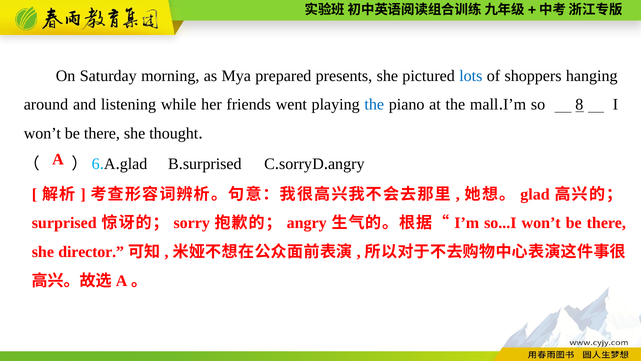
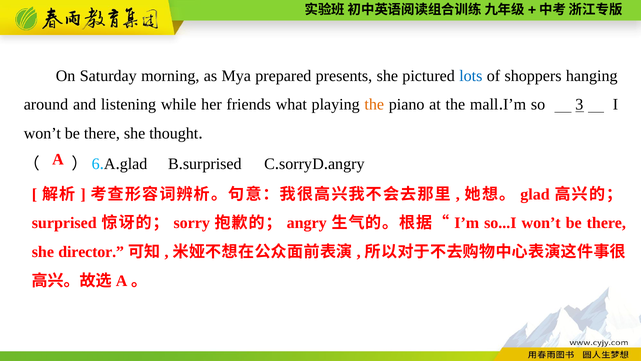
went: went -> what (291, 105)
the colour: blue -> orange (374, 105)
8: 8 -> 3 (579, 105)
